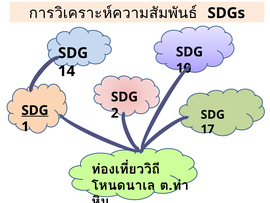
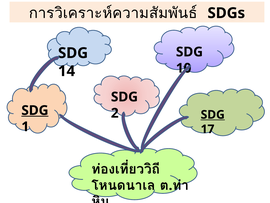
SDG underline: none -> present (213, 114)
